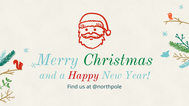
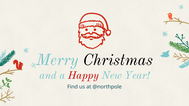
Christmas colour: green -> black (118, 60)
